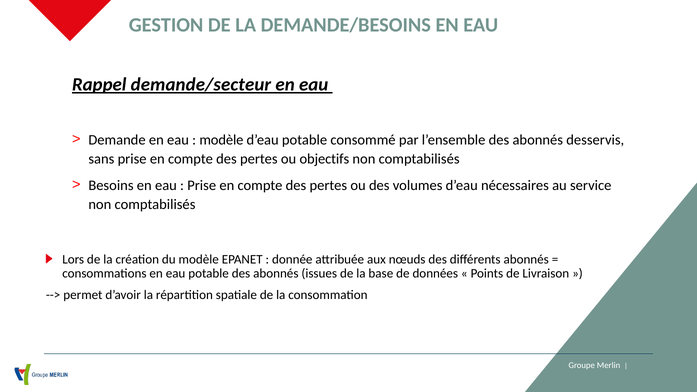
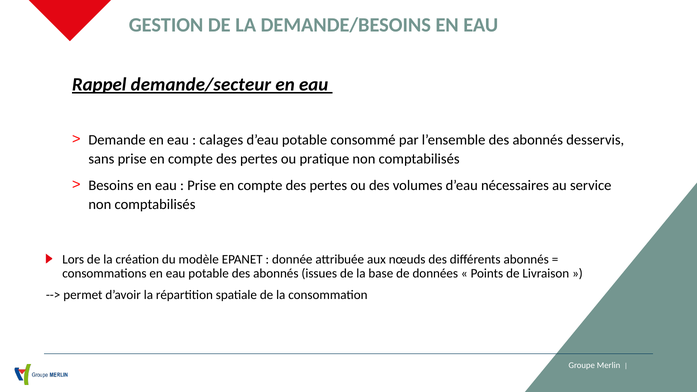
modèle: modèle -> calages (221, 140)
objectifs: objectifs -> pratique (324, 159)
